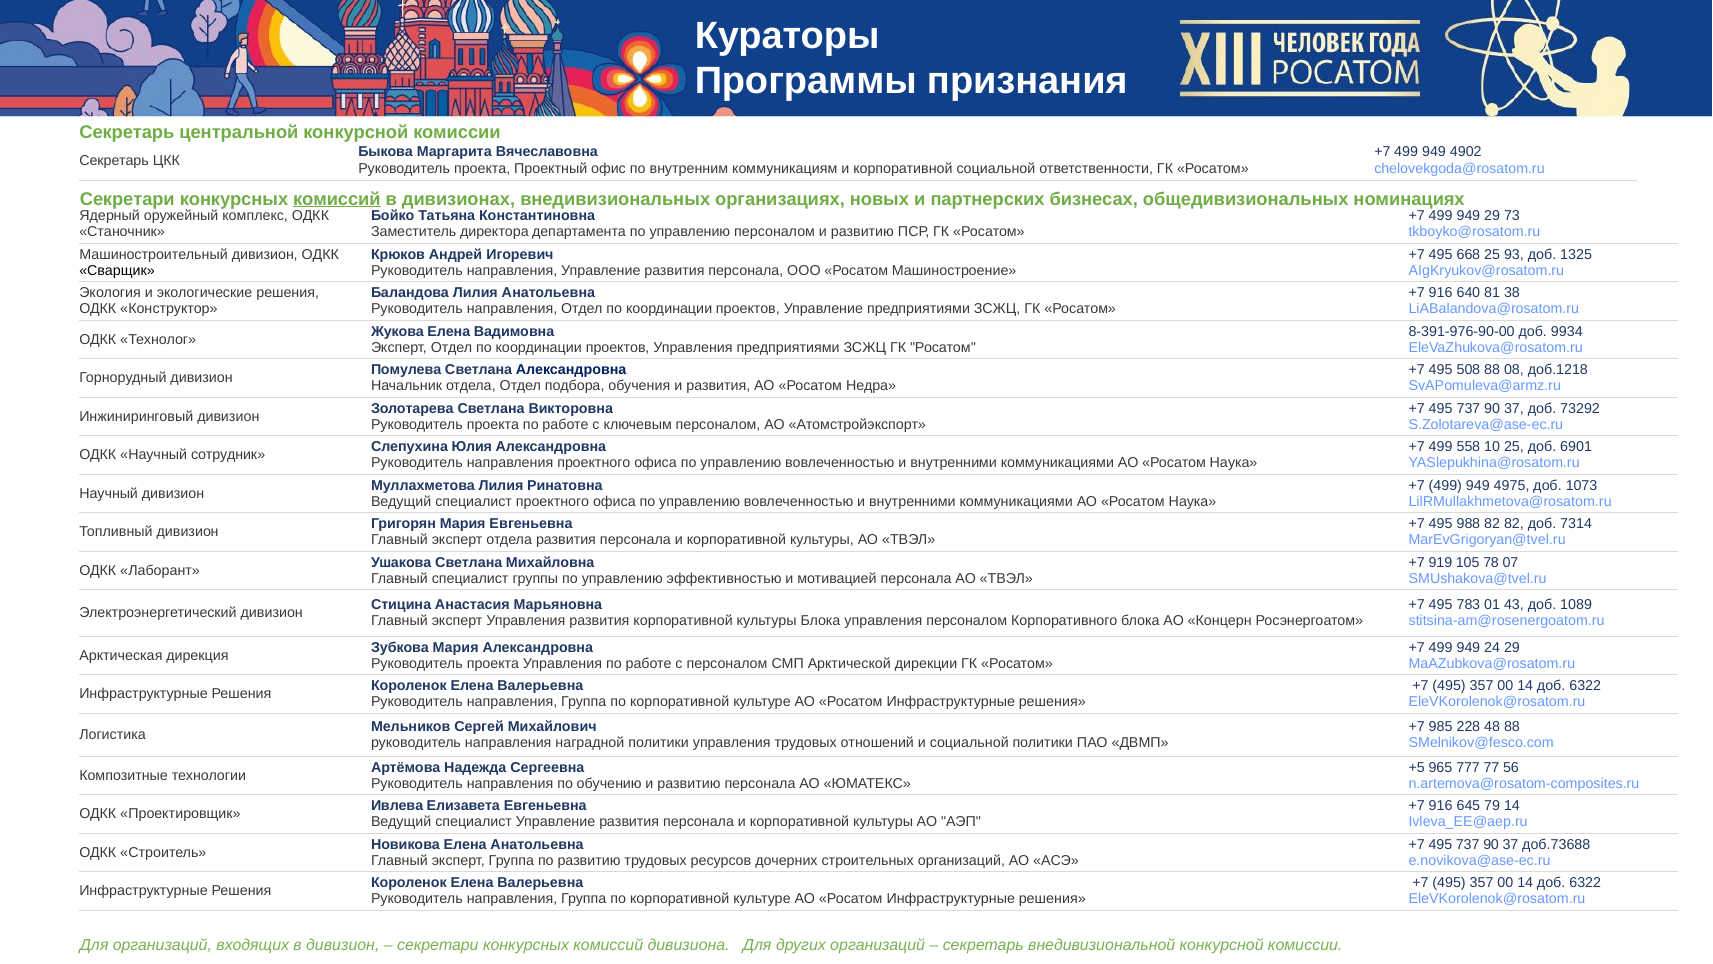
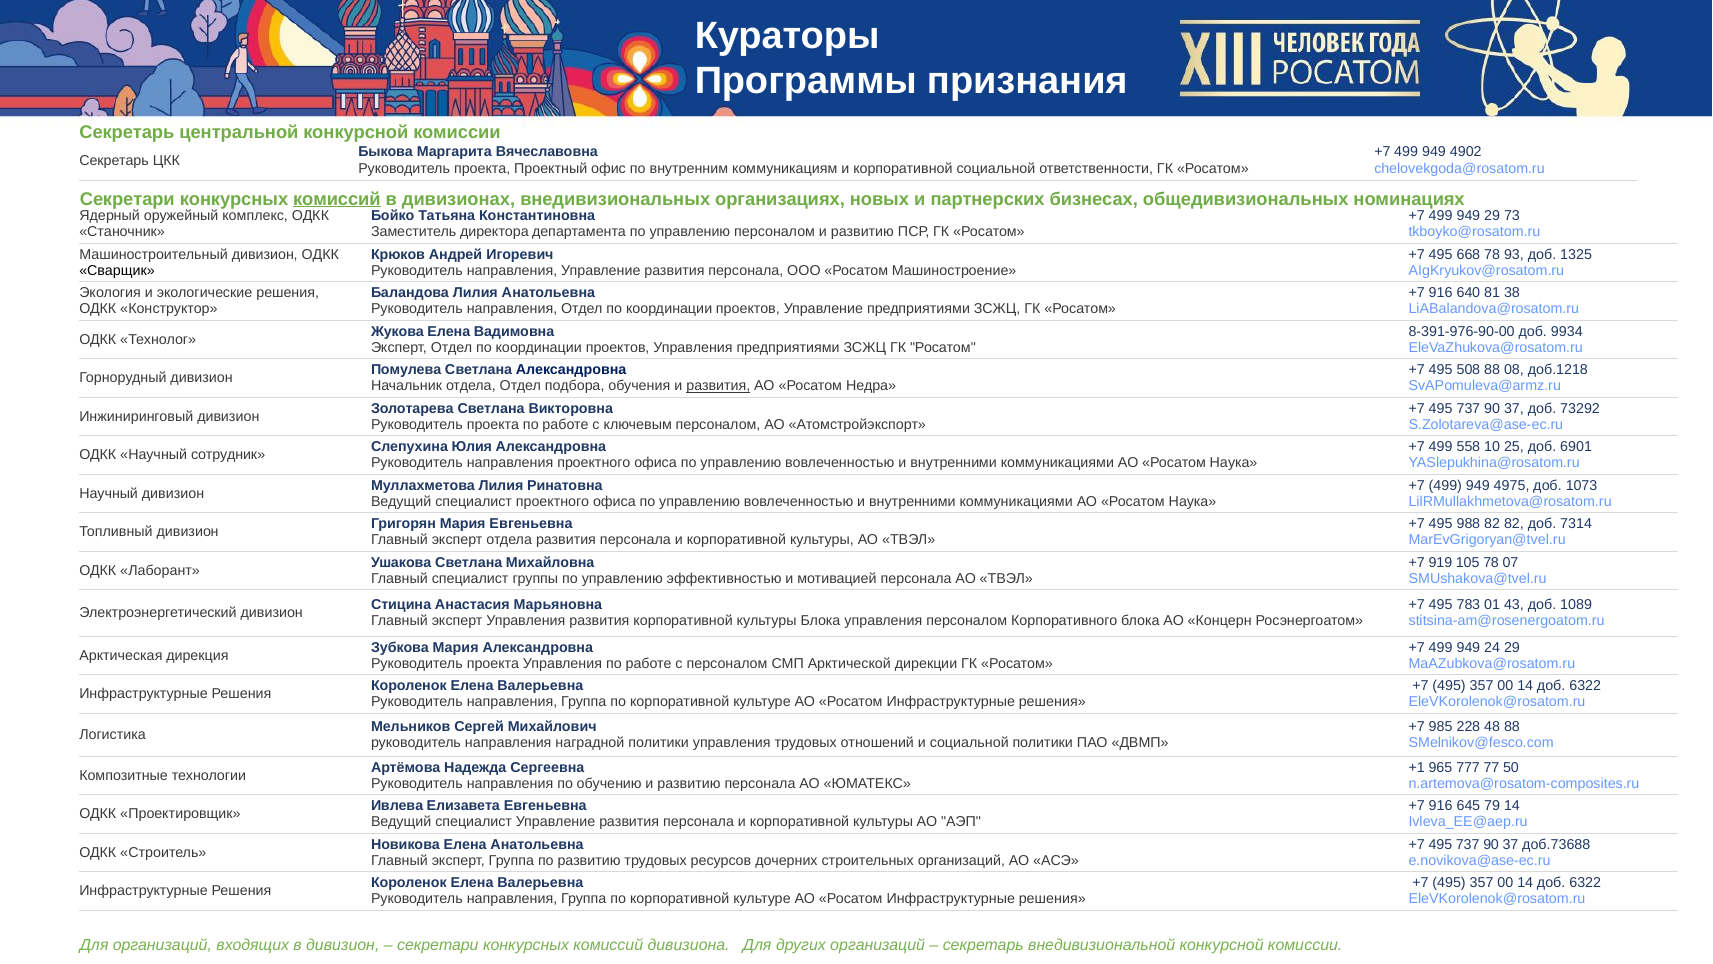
668 25: 25 -> 78 (1492, 255)
развития underline: none -> present (718, 386)
+5: +5 -> +1 (1417, 767)
56: 56 -> 50 (1511, 767)
